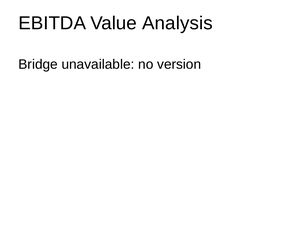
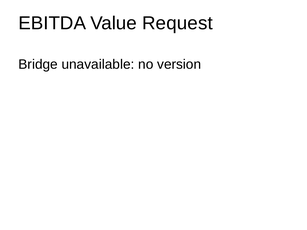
Analysis: Analysis -> Request (177, 23)
